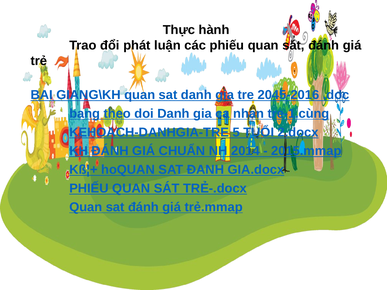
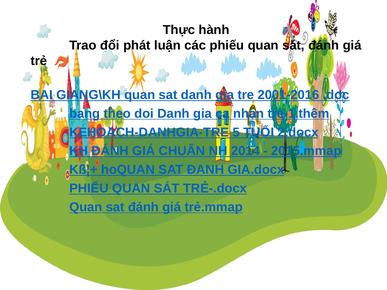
2045-2016: 2045-2016 -> 2001-2016 (288, 95)
tre-1.cùng: tre-1.cùng -> tre-1.thêm (298, 114)
